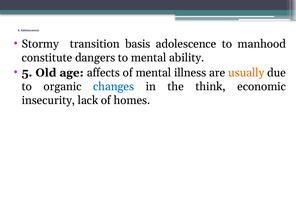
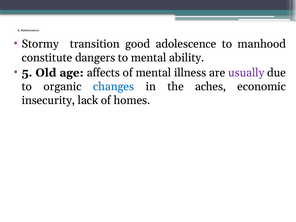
basis: basis -> good (138, 44)
usually colour: orange -> purple (246, 73)
think: think -> aches (211, 87)
